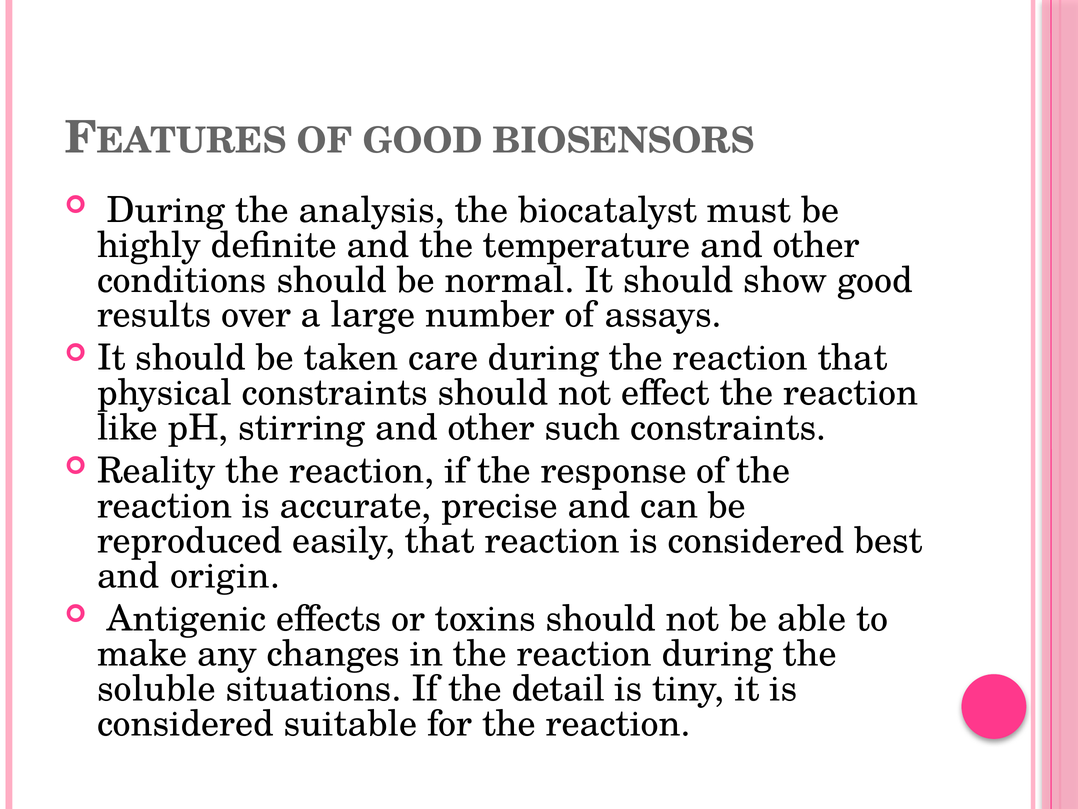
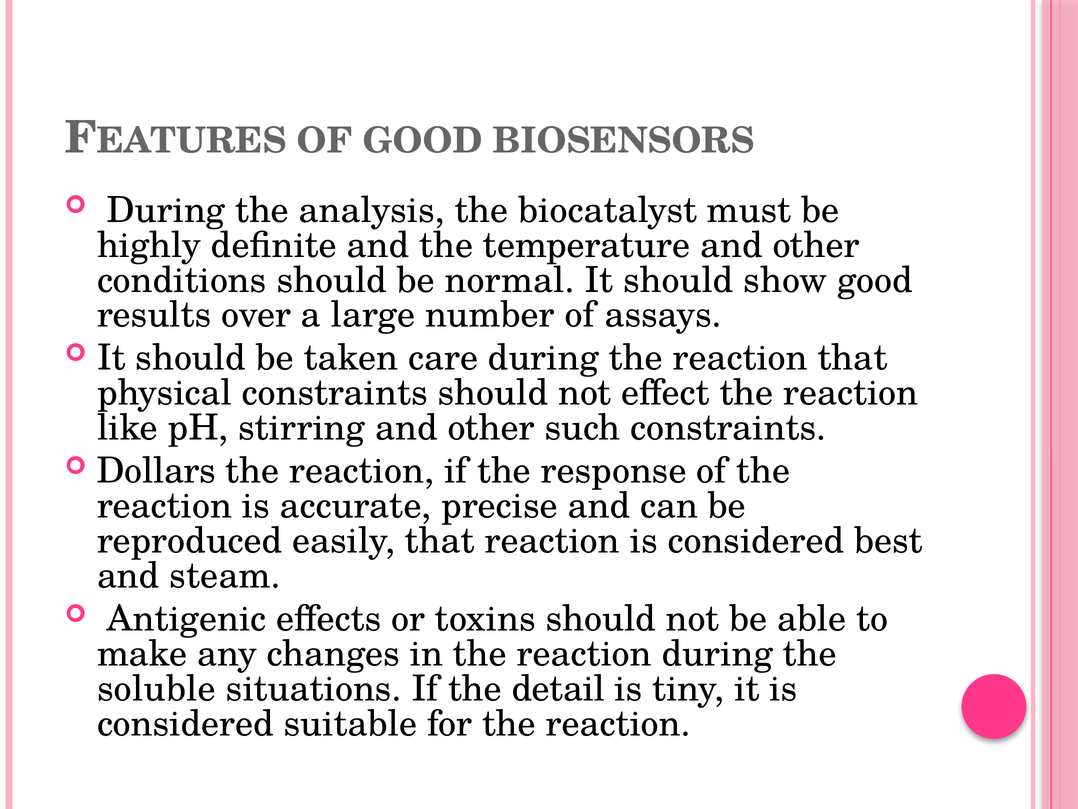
Reality: Reality -> Dollars (156, 471)
origin: origin -> steam (225, 576)
